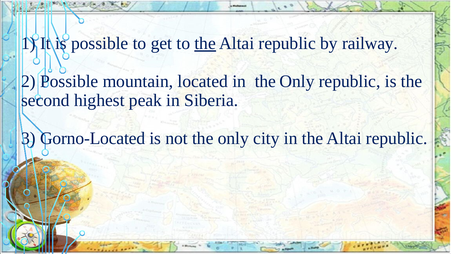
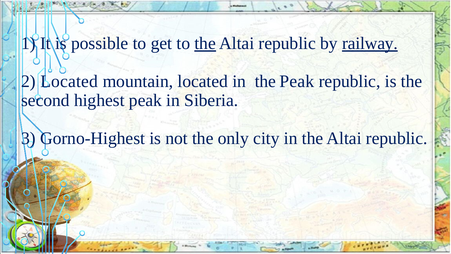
railway underline: none -> present (370, 43)
2 Possible: Possible -> Located (69, 81)
in the Only: Only -> Peak (297, 81)
Gorno-Located: Gorno-Located -> Gorno-Highest (93, 138)
